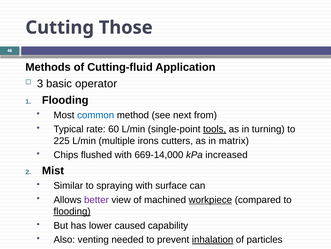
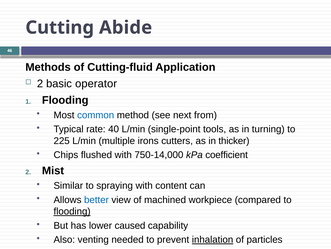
Those: Those -> Abide (126, 27)
3: 3 -> 2 (40, 83)
60: 60 -> 40 (114, 129)
tools underline: present -> none (215, 129)
matrix: matrix -> thicker (234, 140)
669-14,000: 669-14,000 -> 750-14,000 (159, 155)
increased: increased -> coefficient (227, 155)
surface: surface -> content (171, 185)
better colour: purple -> blue (96, 199)
workpiece underline: present -> none (210, 199)
